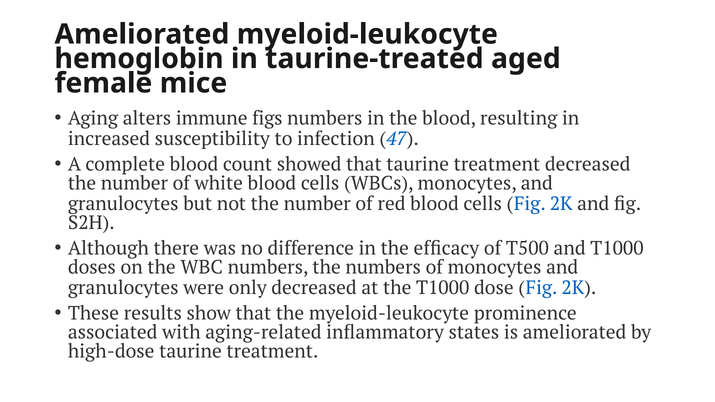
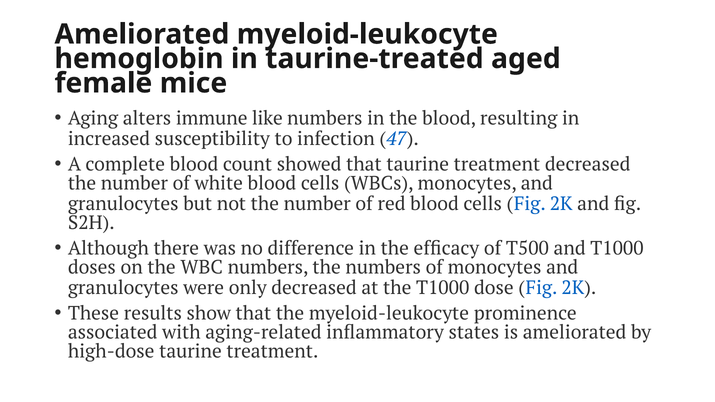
figs: figs -> like (267, 118)
